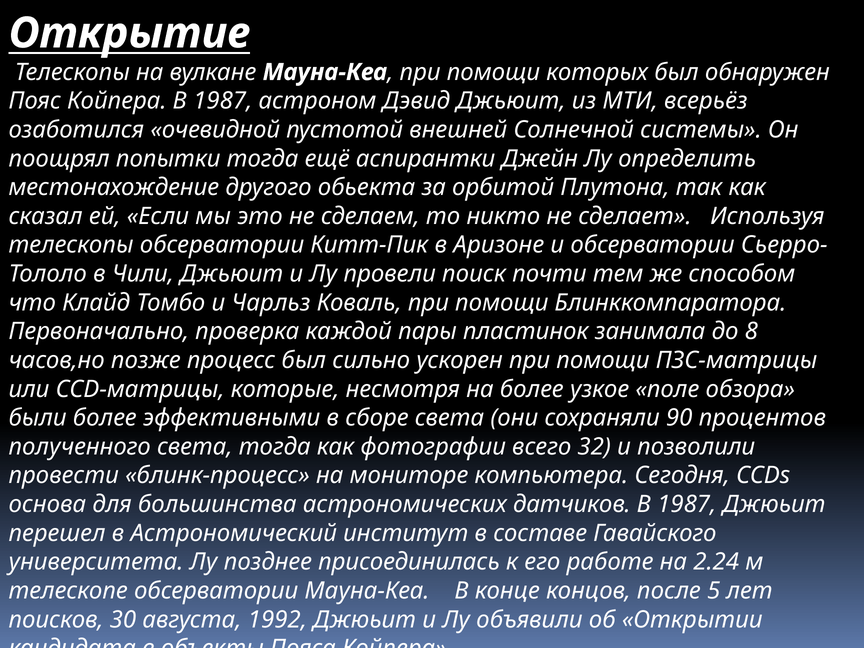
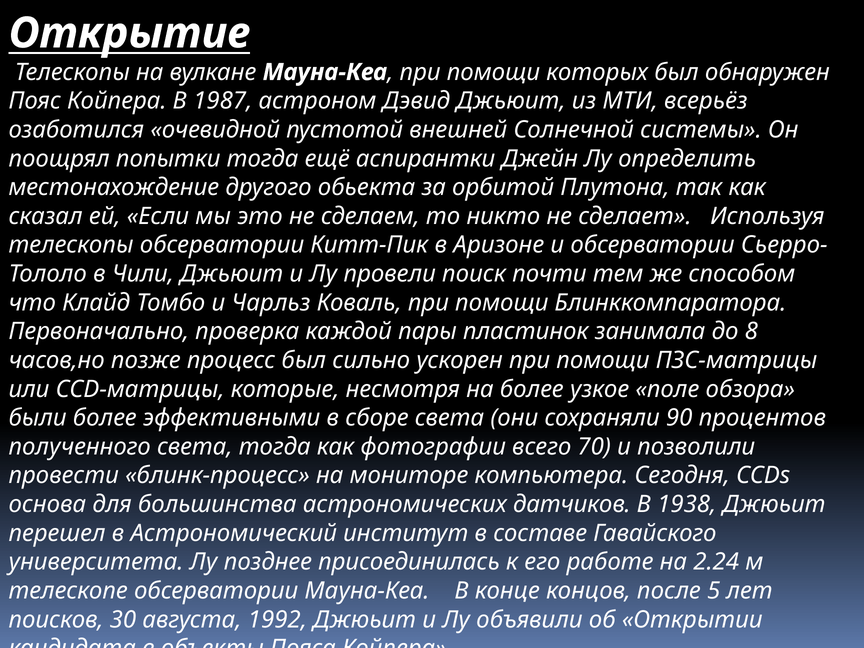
32: 32 -> 70 (594, 447)
датчиков В 1987: 1987 -> 1938 (687, 504)
